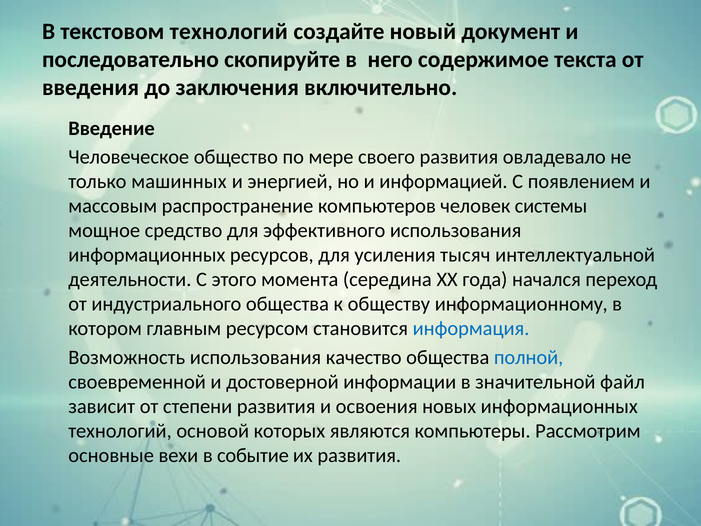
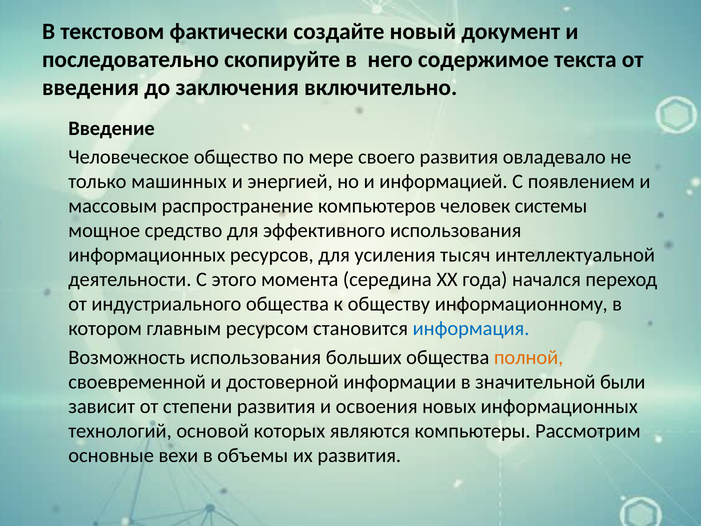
текстовом технологий: технологий -> фактически (229, 31)
качество: качество -> больших (364, 357)
полной colour: blue -> orange (529, 357)
файл: файл -> были (623, 382)
событие: событие -> объемы (253, 455)
